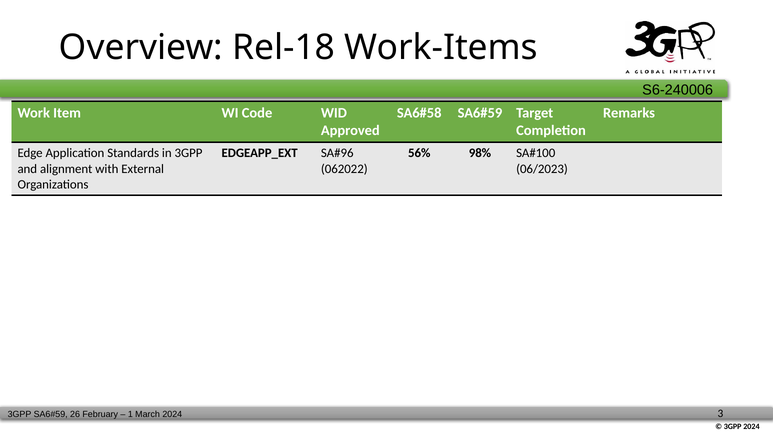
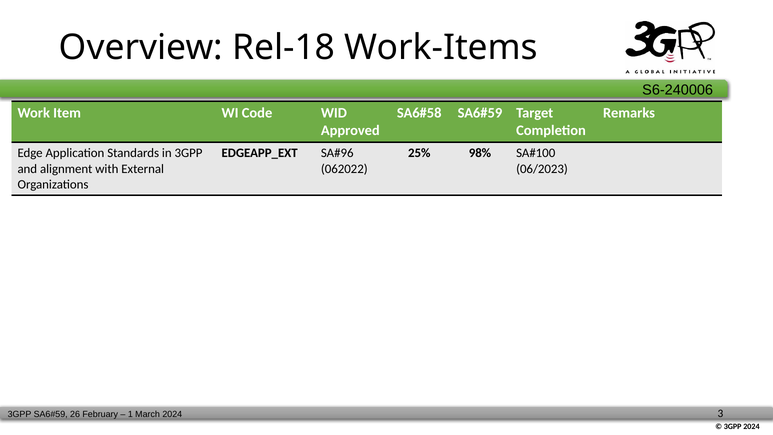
56%: 56% -> 25% (419, 153)
